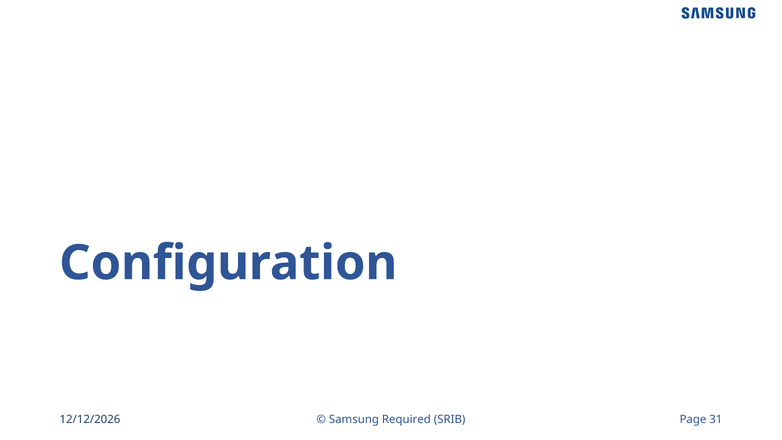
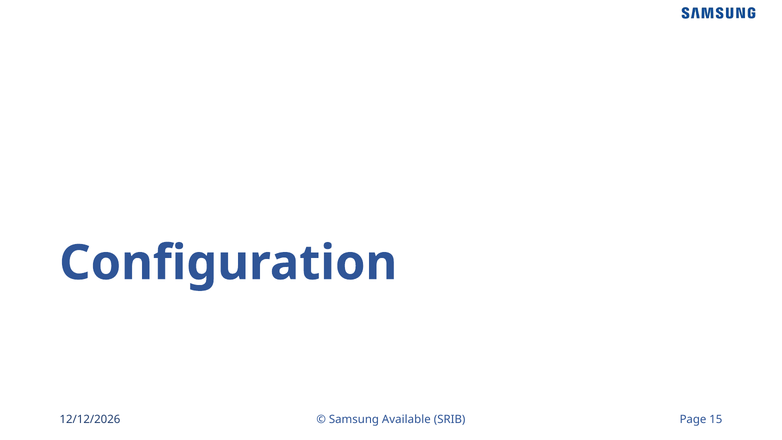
Required: Required -> Available (406, 419)
31: 31 -> 15 (716, 419)
